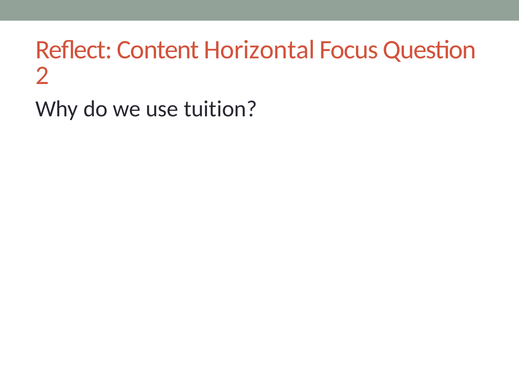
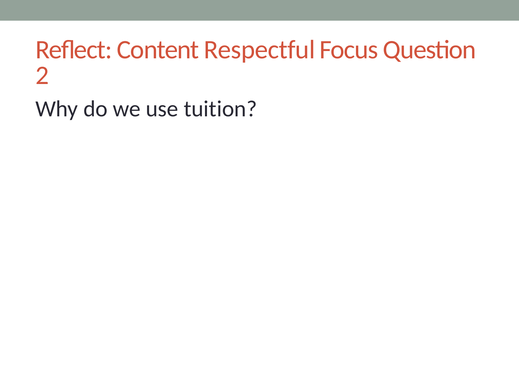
Horizontal: Horizontal -> Respectful (259, 50)
